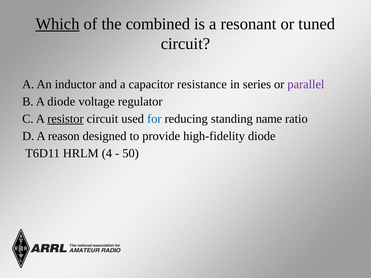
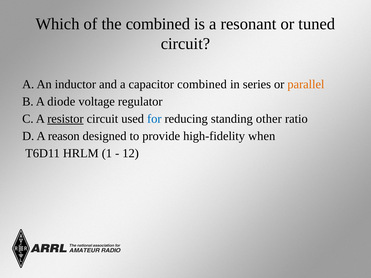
Which underline: present -> none (58, 24)
capacitor resistance: resistance -> combined (202, 84)
parallel colour: purple -> orange (306, 84)
name: name -> other (269, 119)
high-fidelity diode: diode -> when (262, 136)
4: 4 -> 1 (107, 154)
50: 50 -> 12 (131, 154)
